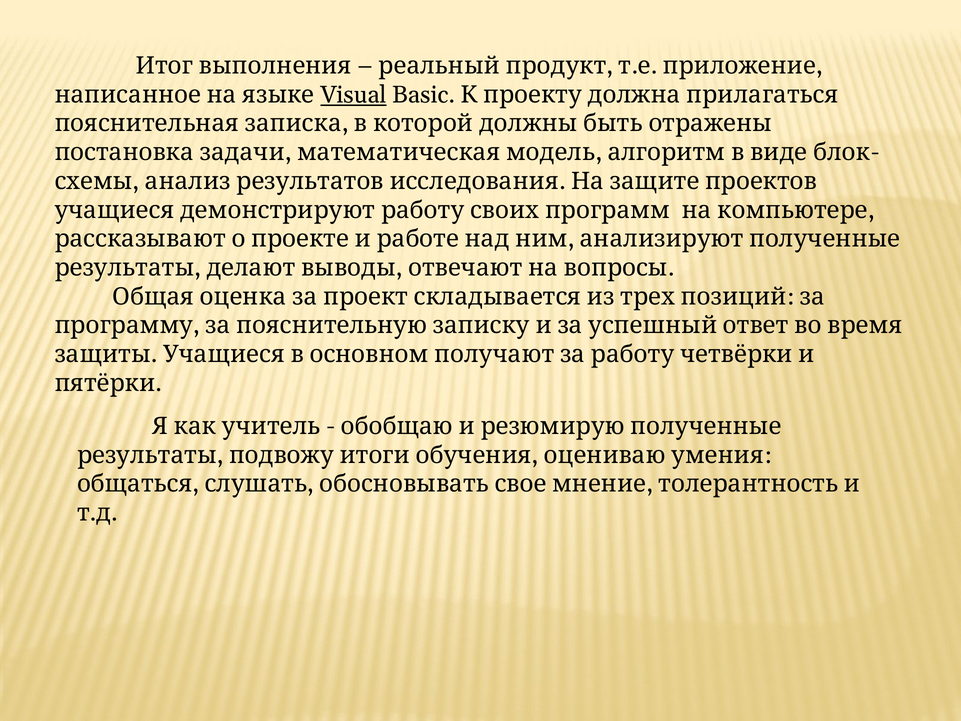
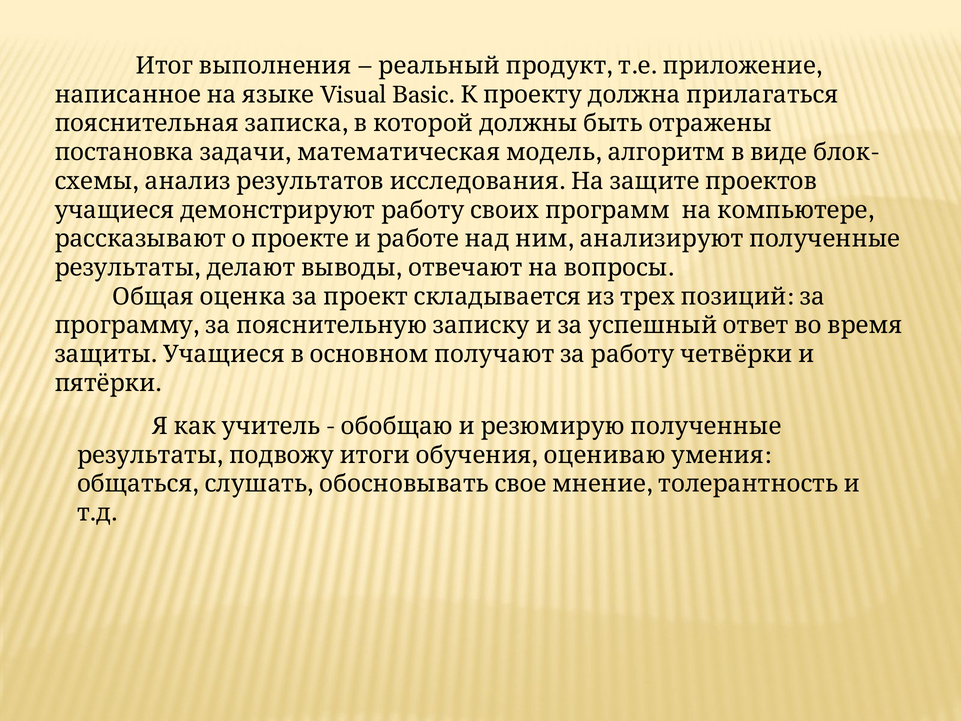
Visual underline: present -> none (353, 95)
